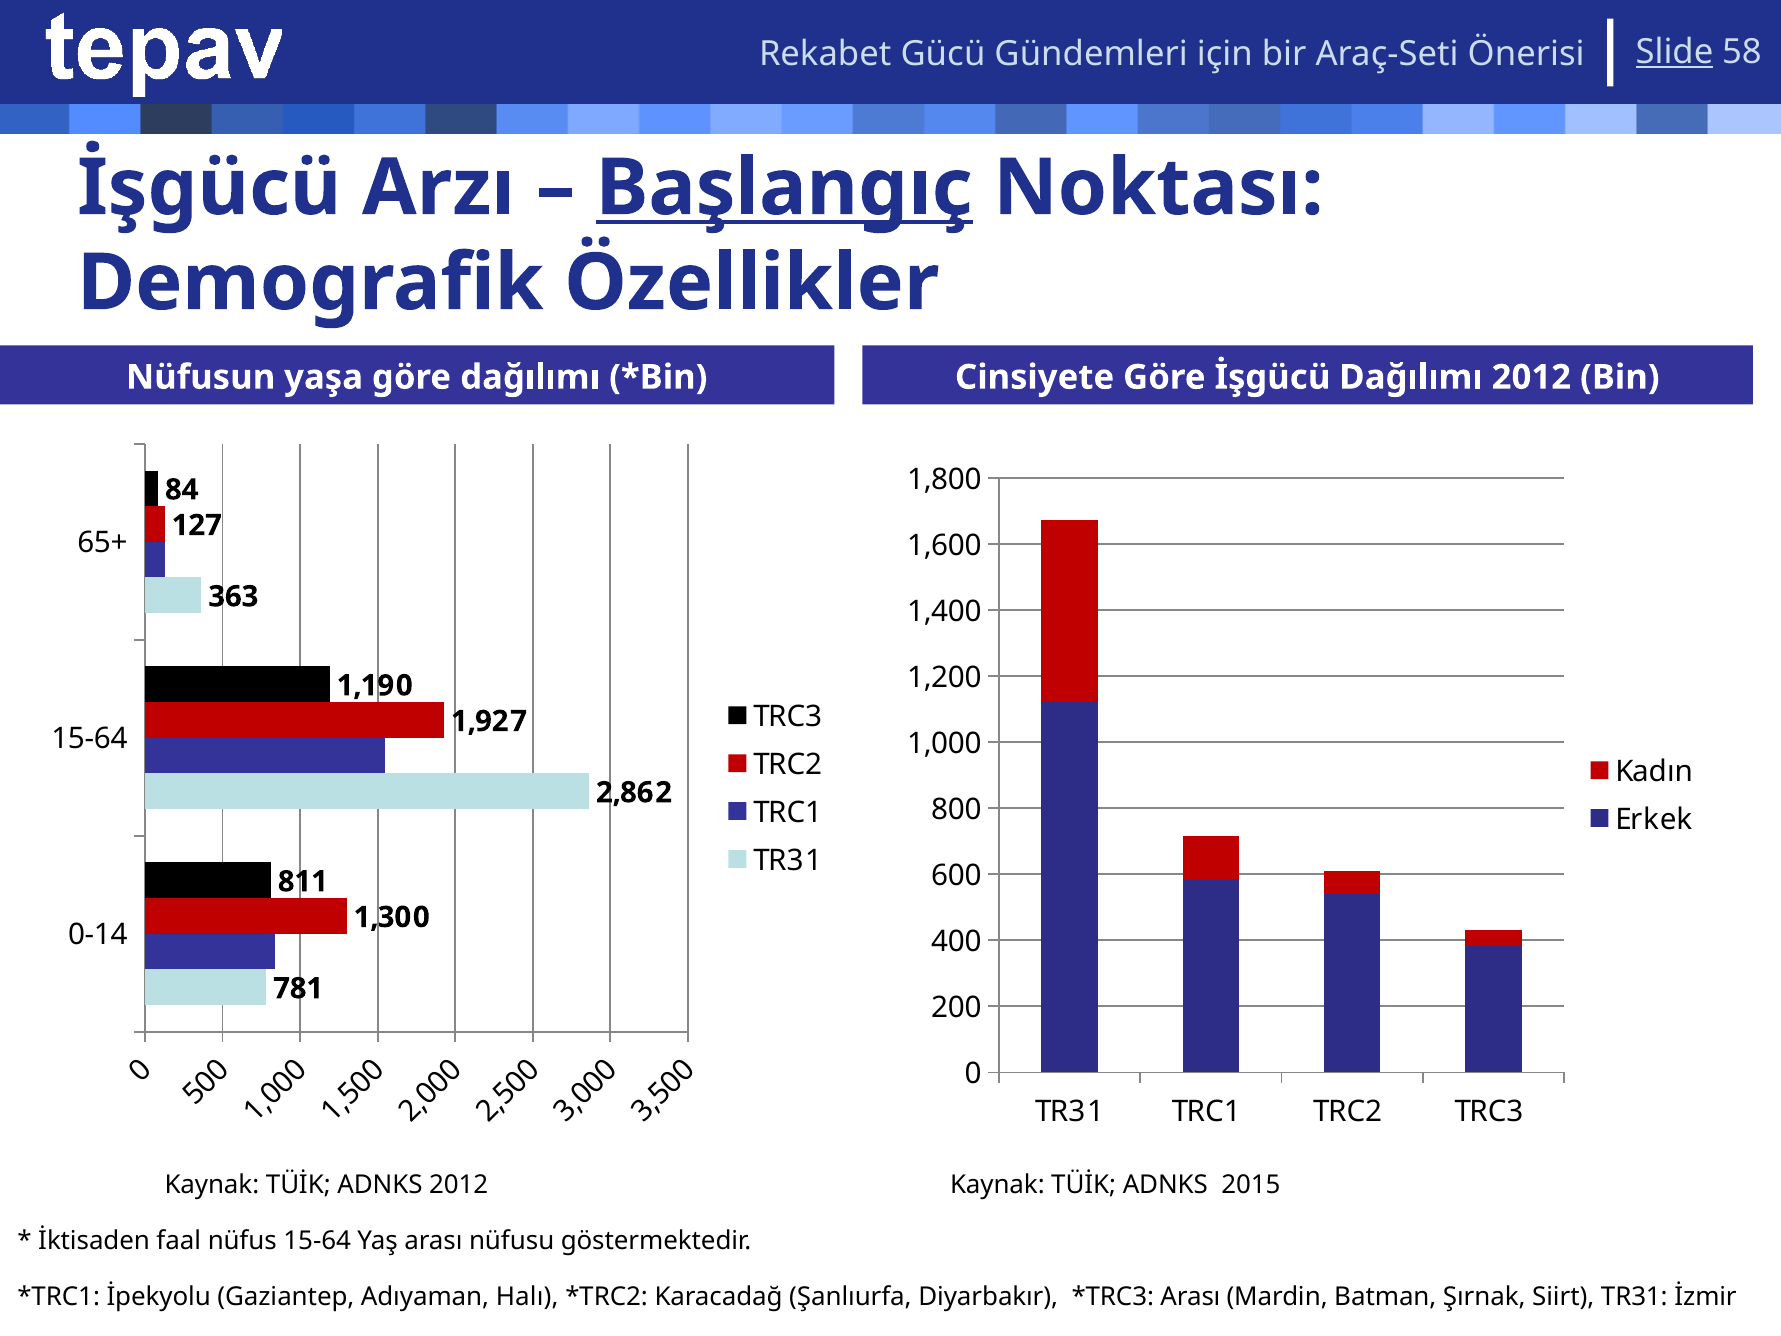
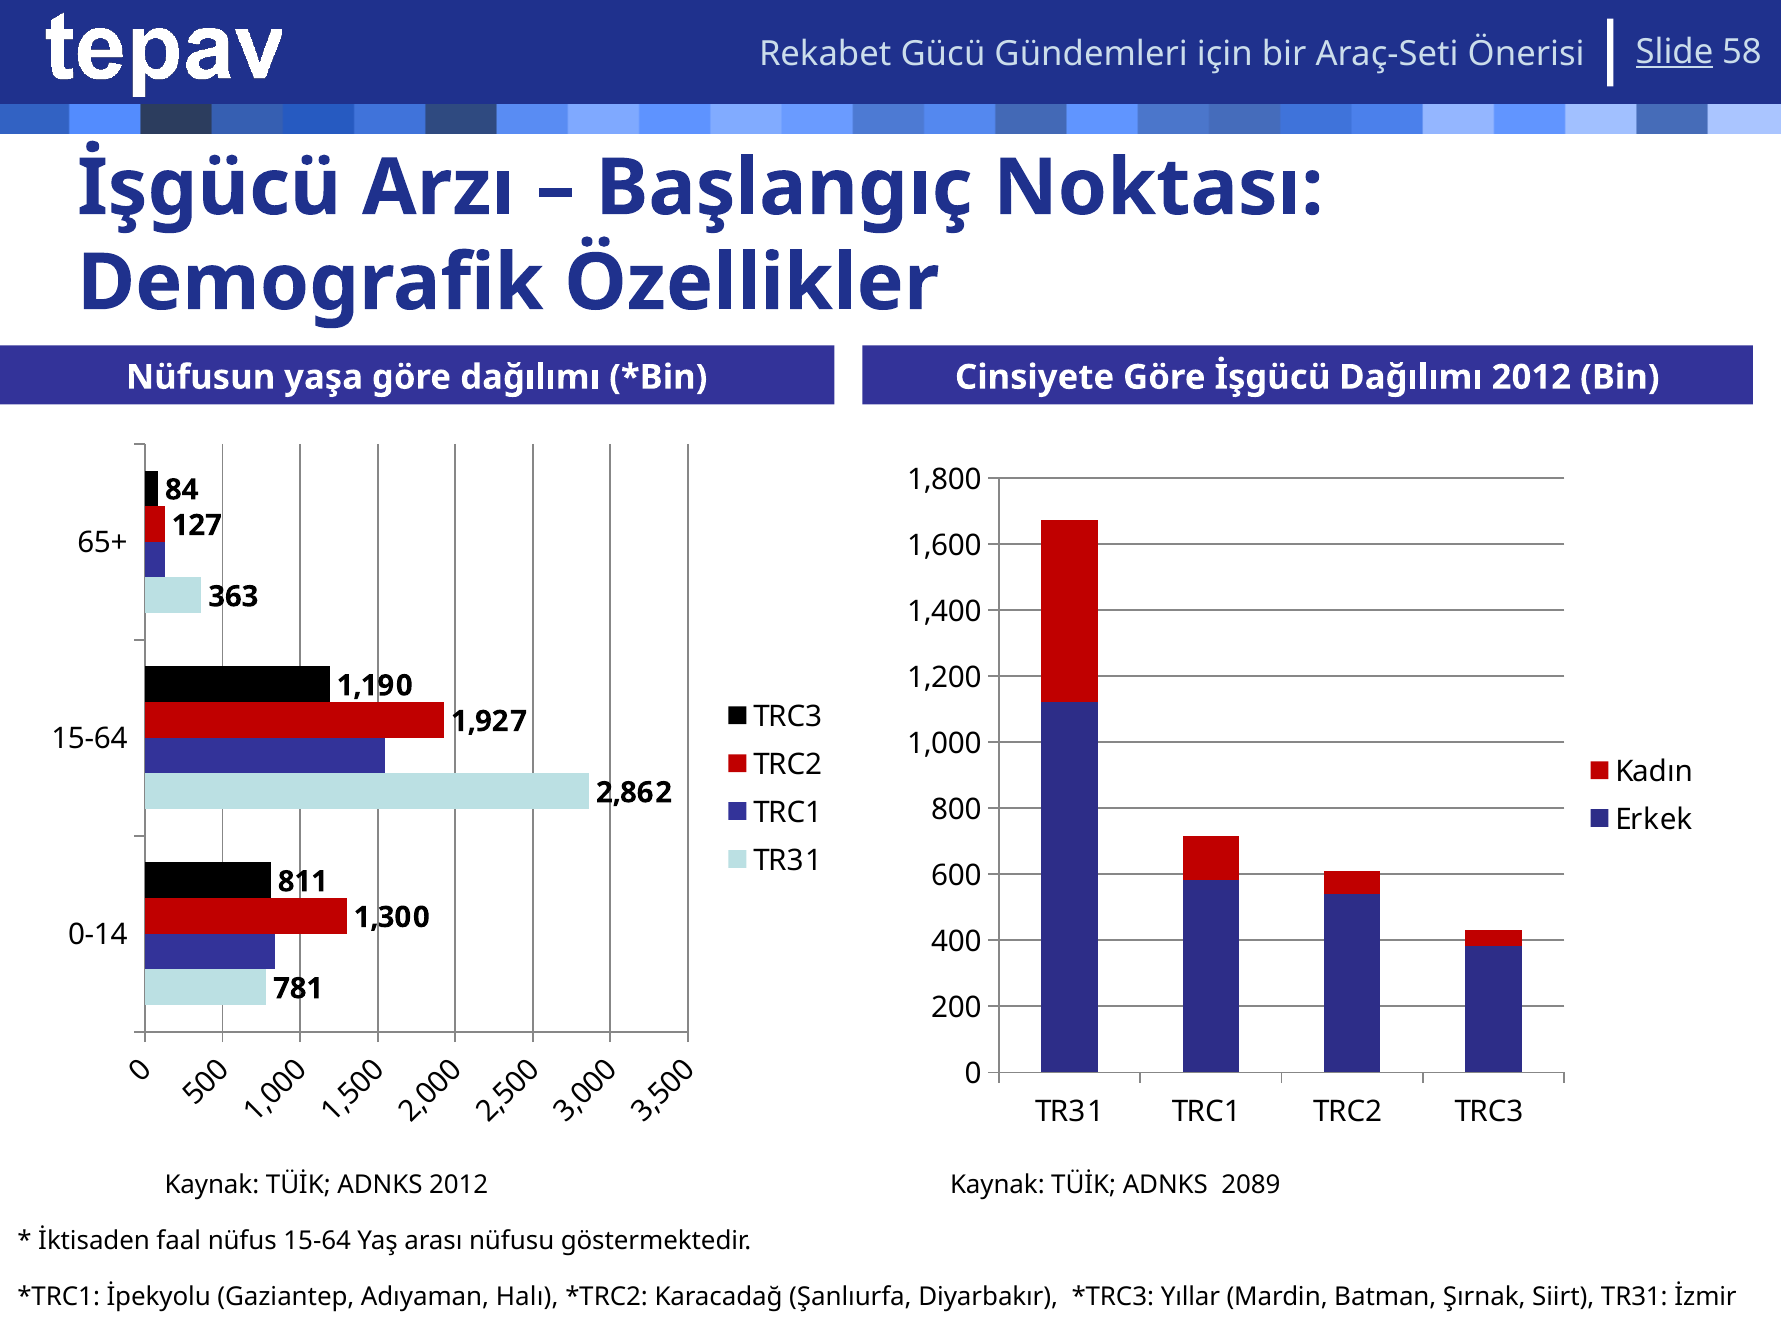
Başlangıç underline: present -> none (784, 188)
2015: 2015 -> 2089 (1251, 1185)
Arası: Arası -> Yıllar (1190, 1297)
